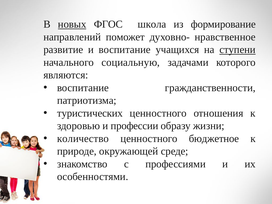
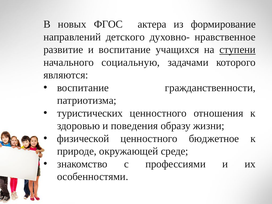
новых underline: present -> none (72, 24)
школа: школа -> актера (152, 24)
поможет: поможет -> детского (125, 37)
профессии: профессии -> поведения (134, 126)
количество: количество -> физической (83, 139)
